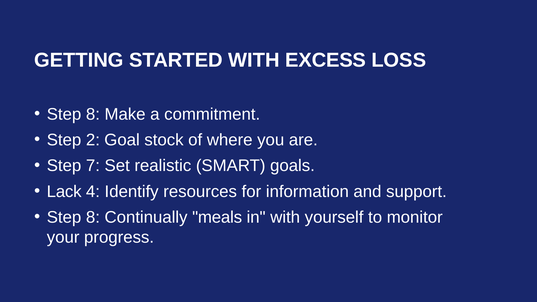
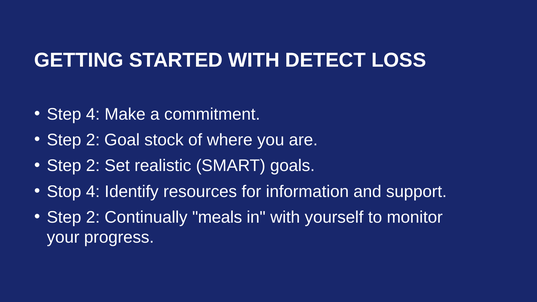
EXCESS: EXCESS -> DETECT (326, 60)
8: 8 -> 4 (93, 114)
7: 7 -> 2 (93, 166)
Lack: Lack -> Stop (64, 192)
8: 8 -> 2 (93, 217)
